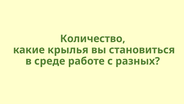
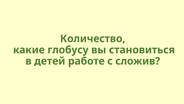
крылья: крылья -> глобусу (68, 50)
среде: среде -> детей (50, 61)
разных: разных -> сложив (138, 61)
